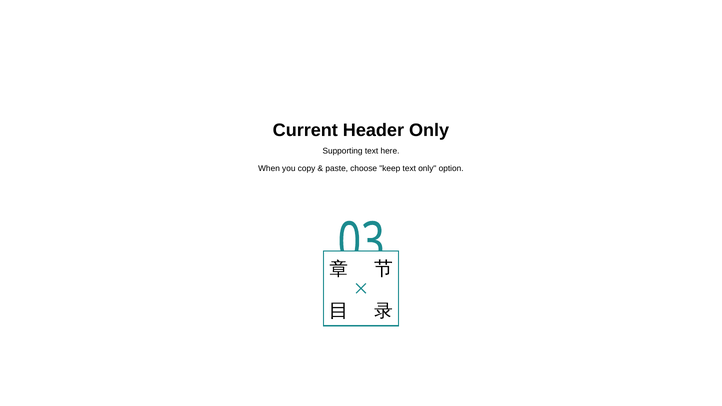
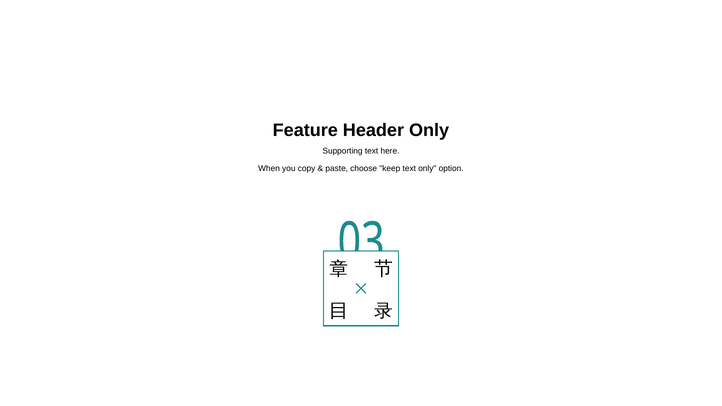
Current: Current -> Feature (305, 130)
